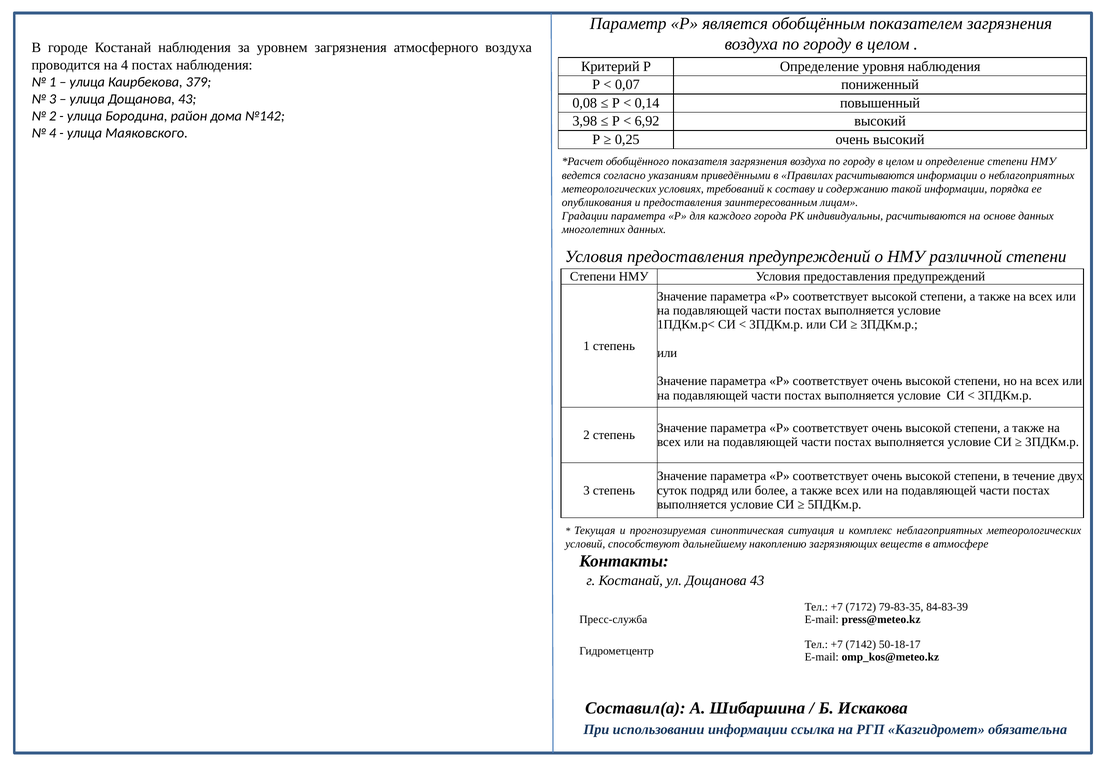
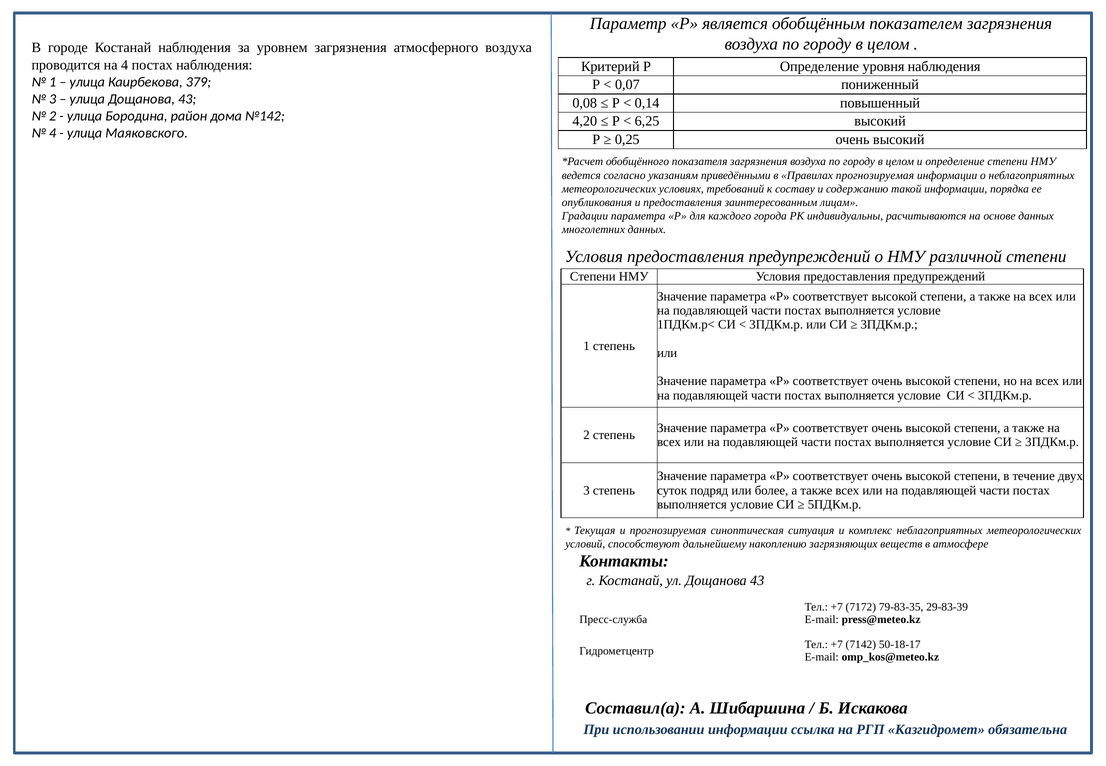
3,98: 3,98 -> 4,20 (585, 121)
6,92: 6,92 -> 6,25 (647, 121)
Правилах расчитываются: расчитываются -> прогнозируемая (875, 175)
84-83-39: 84-83-39 -> 29-83-39 (947, 607)
